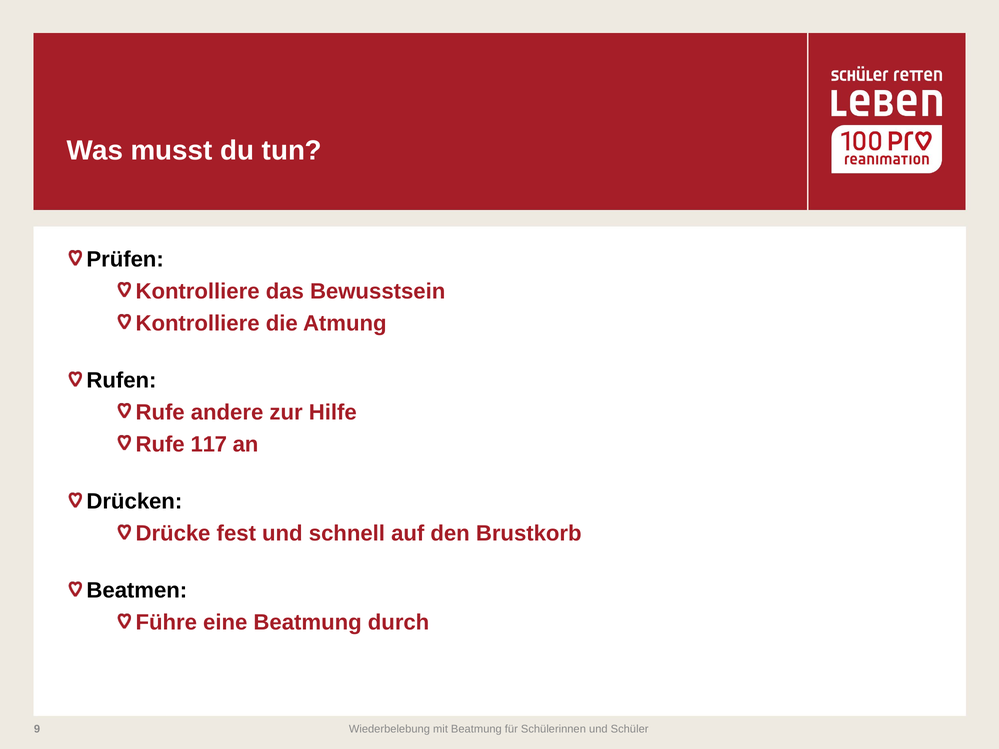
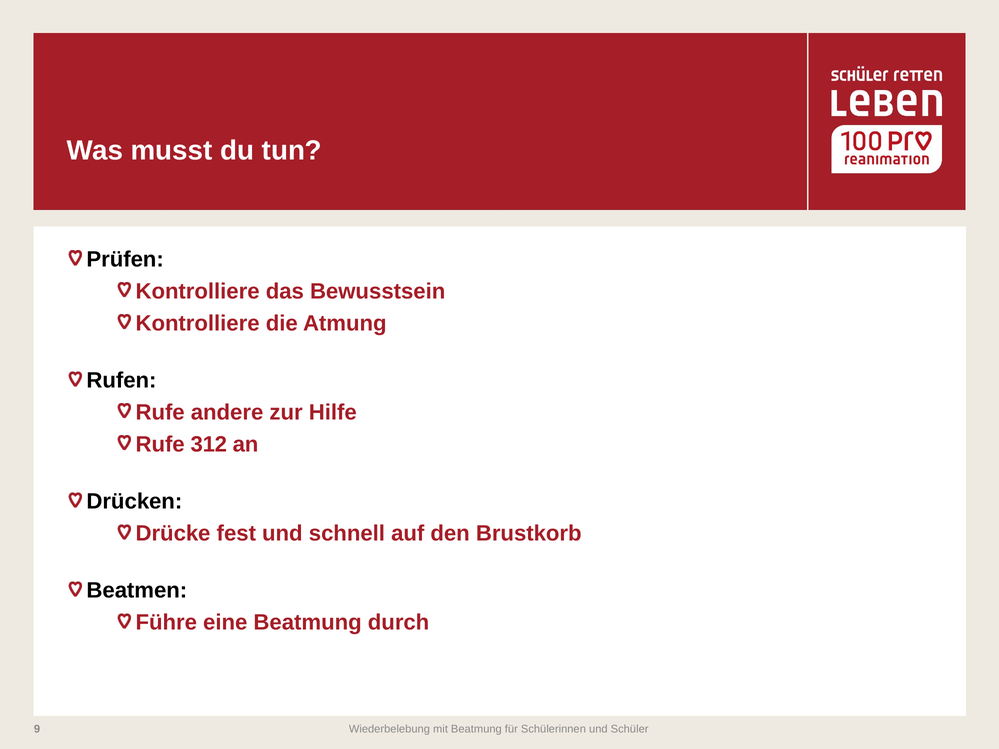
117: 117 -> 312 (209, 444)
